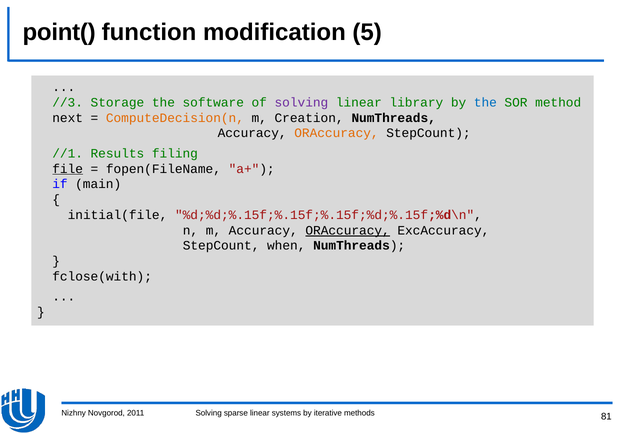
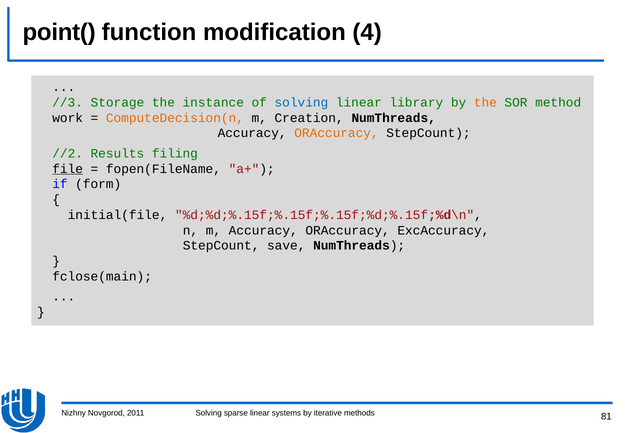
5: 5 -> 4 (367, 33)
software: software -> instance (213, 102)
solving colour: purple -> blue (301, 102)
the colour: blue -> orange (485, 102)
next: next -> work (68, 118)
//1: //1 -> //2 (68, 153)
main: main -> form (98, 184)
ORAccuracy underline: present -> none (348, 230)
when: when -> save (286, 246)
fclose(with: fclose(with -> fclose(main (102, 276)
